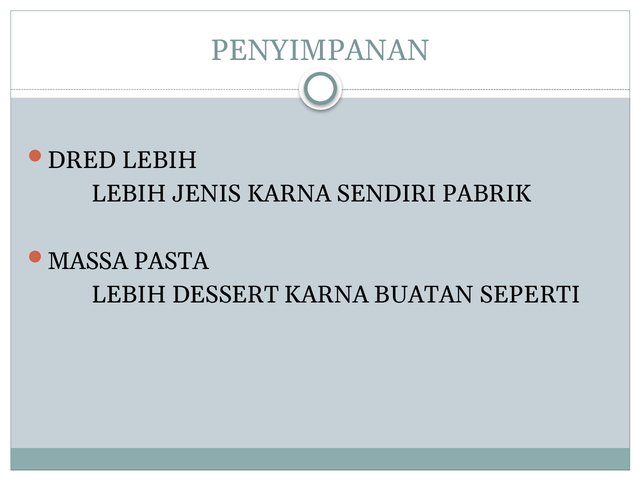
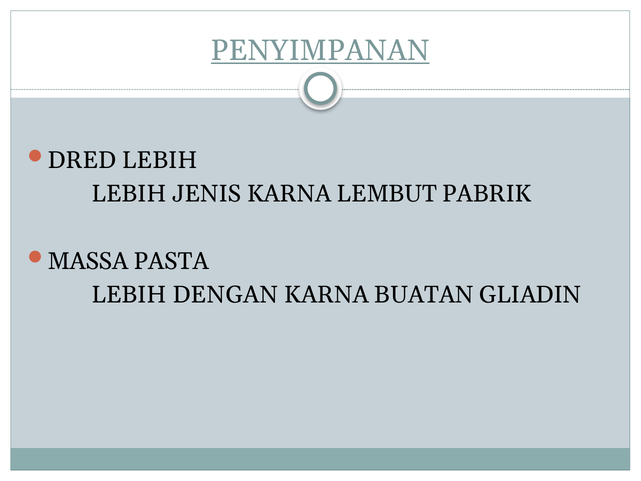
PENYIMPANAN underline: none -> present (320, 50)
SENDIRI: SENDIRI -> LEMBUT (387, 194)
DESSERT: DESSERT -> DENGAN (225, 295)
SEPERTI: SEPERTI -> GLIADIN (530, 295)
